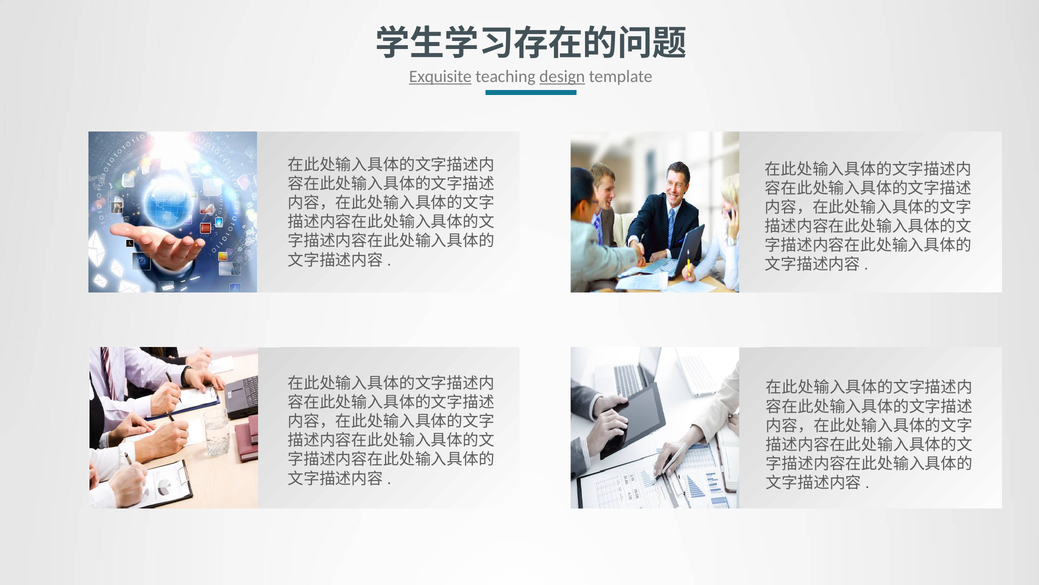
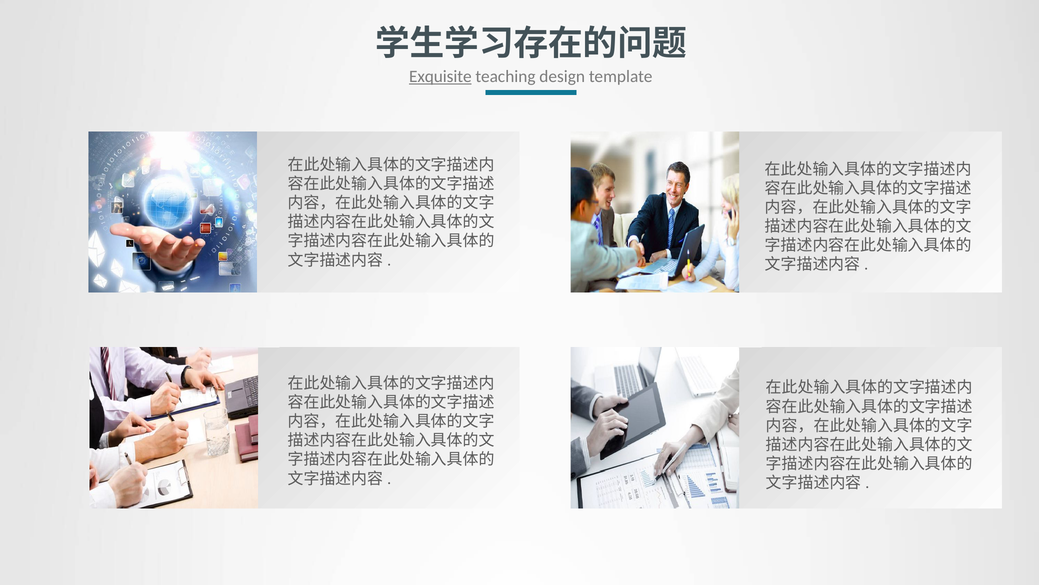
design underline: present -> none (562, 77)
